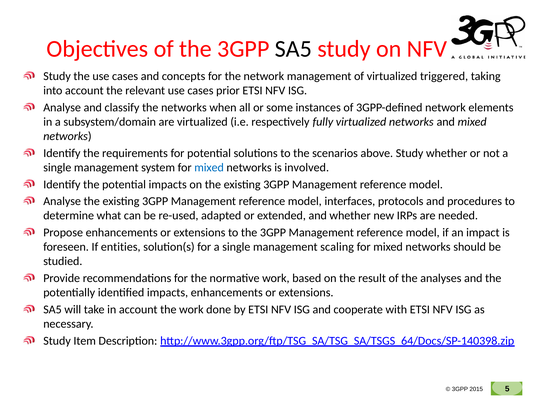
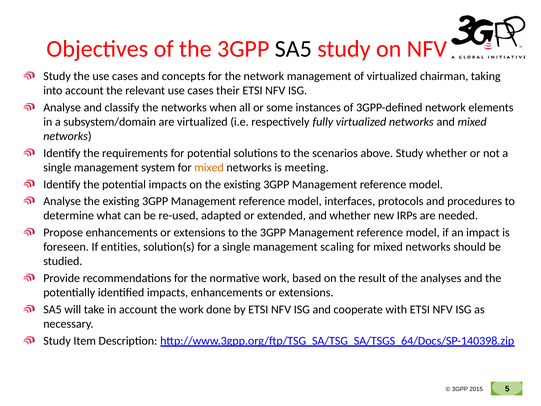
triggered: triggered -> chairman (444, 76)
prior: prior -> their (228, 91)
mixed colour: blue -> orange (209, 167)
involved: involved -> meeting (307, 167)
